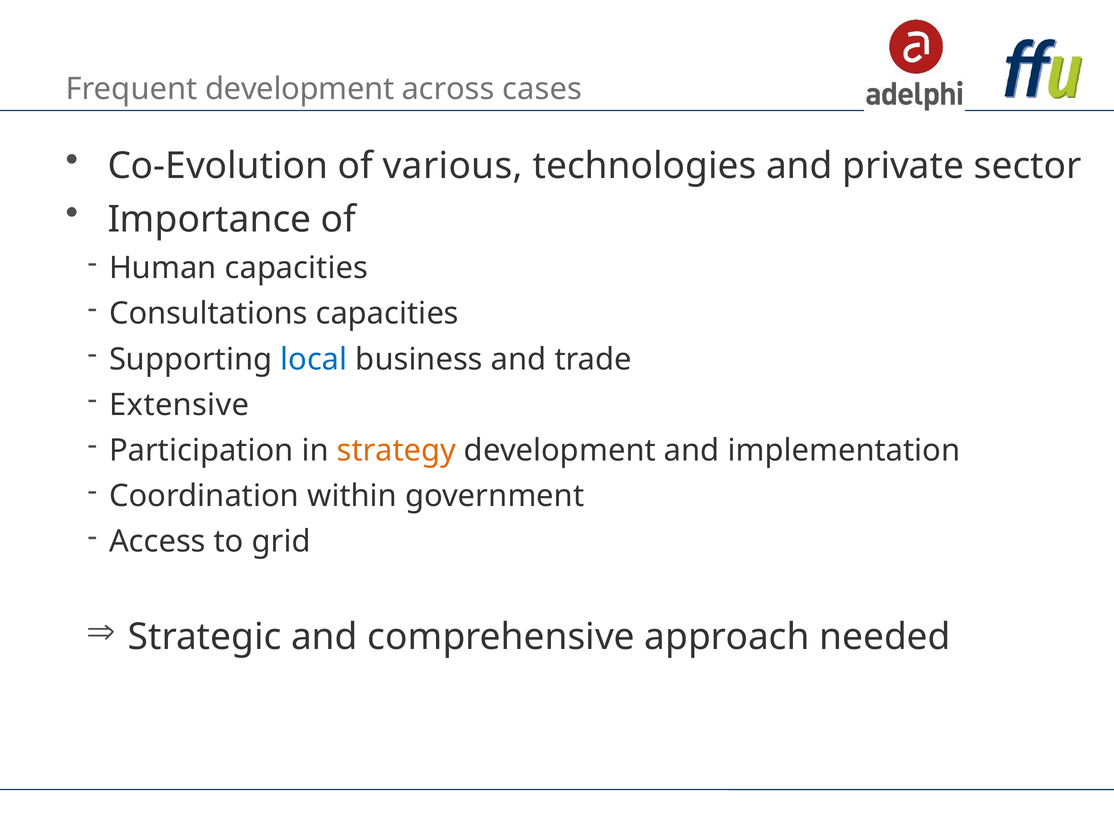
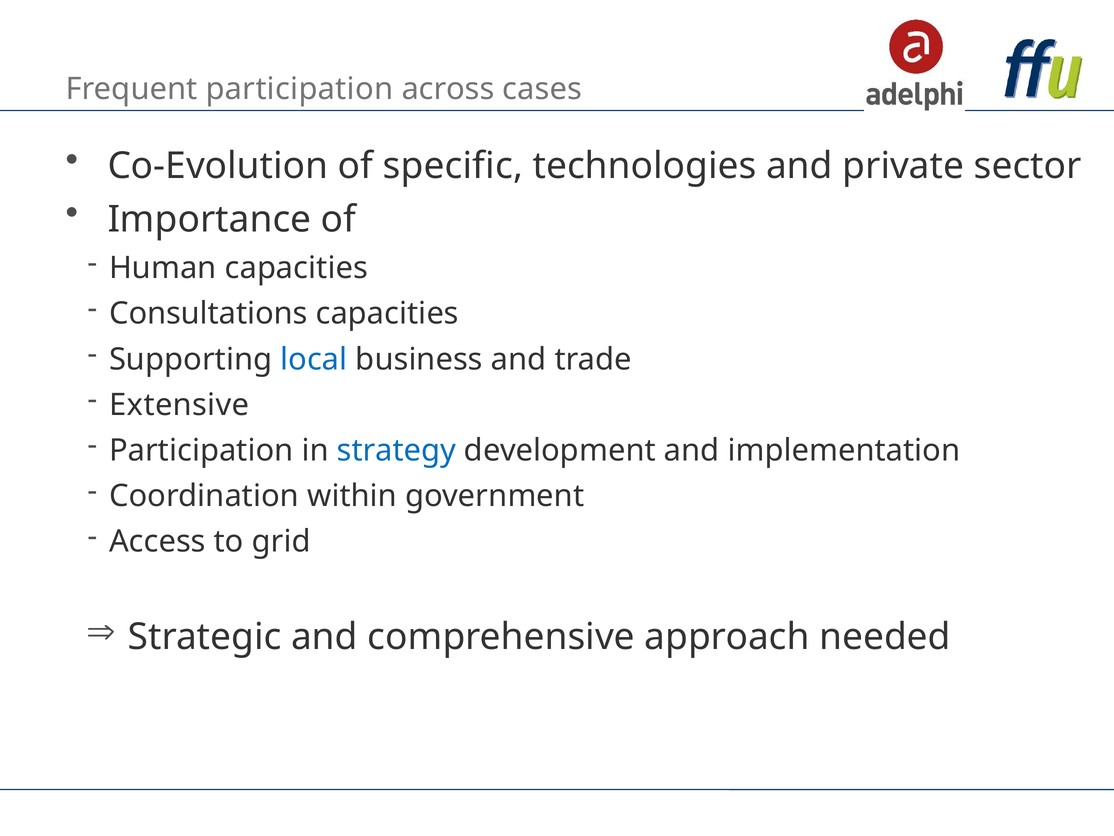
Frequent development: development -> participation (299, 89)
various: various -> specific (453, 166)
strategy colour: orange -> blue (396, 450)
